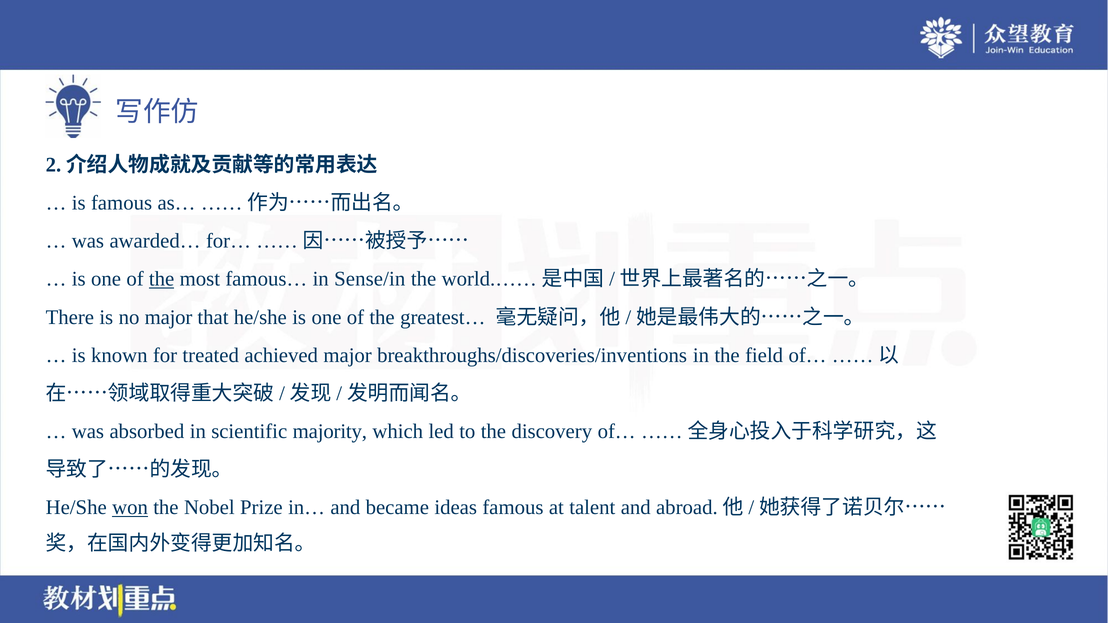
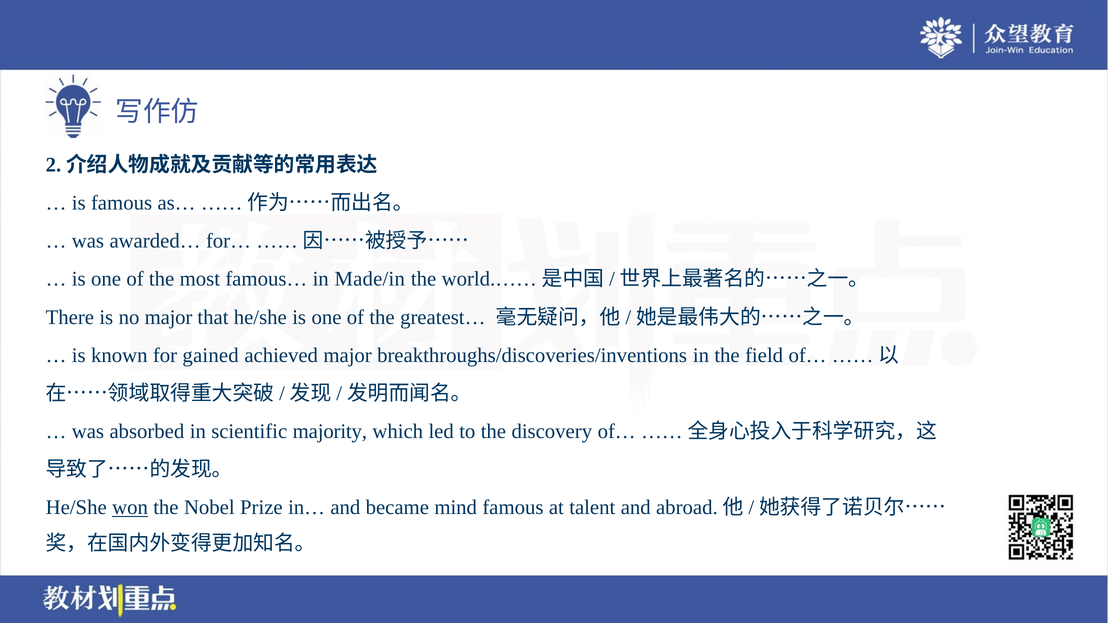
the underline: present -> none (162, 279)
Sense/in: Sense/in -> Made/in (370, 279)
treated: treated -> gained (211, 355)
ideas: ideas -> mind (456, 508)
